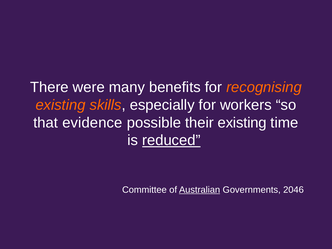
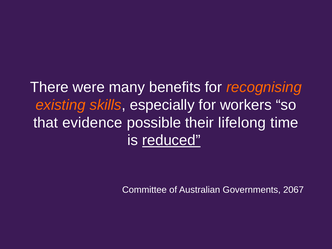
their existing: existing -> lifelong (242, 123)
Australian underline: present -> none (200, 190)
2046: 2046 -> 2067 (293, 190)
